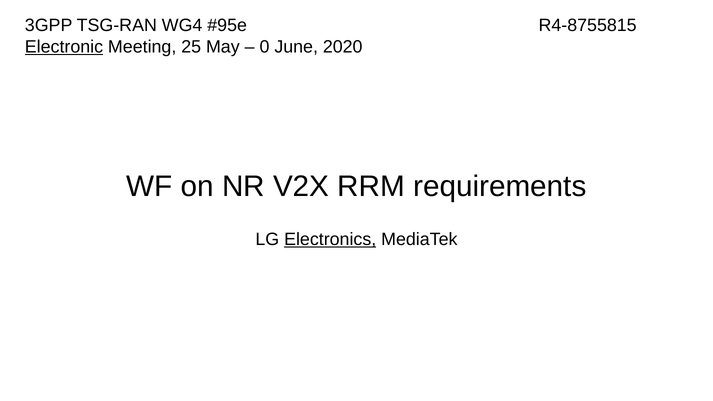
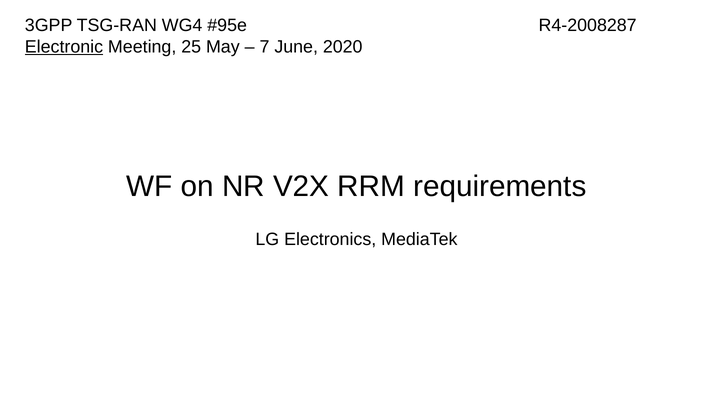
R4-8755815: R4-8755815 -> R4-2008287 (588, 26)
0: 0 -> 7 (264, 47)
Electronics underline: present -> none (330, 239)
